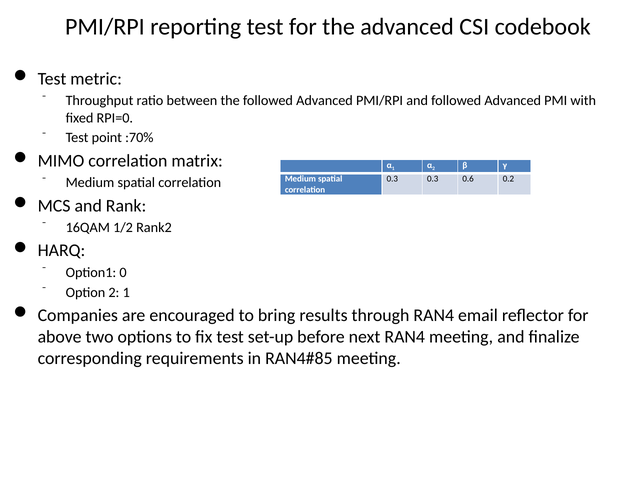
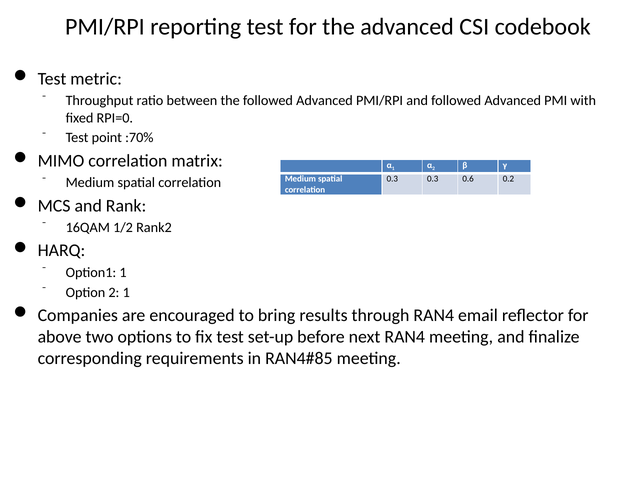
Option1 0: 0 -> 1 (123, 272)
